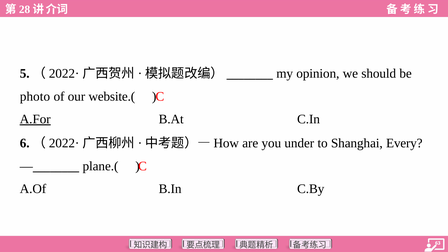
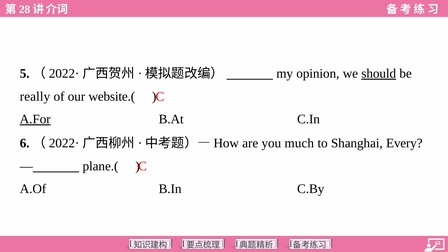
should underline: none -> present (379, 74)
photo: photo -> really (35, 96)
under: under -> much (299, 143)
